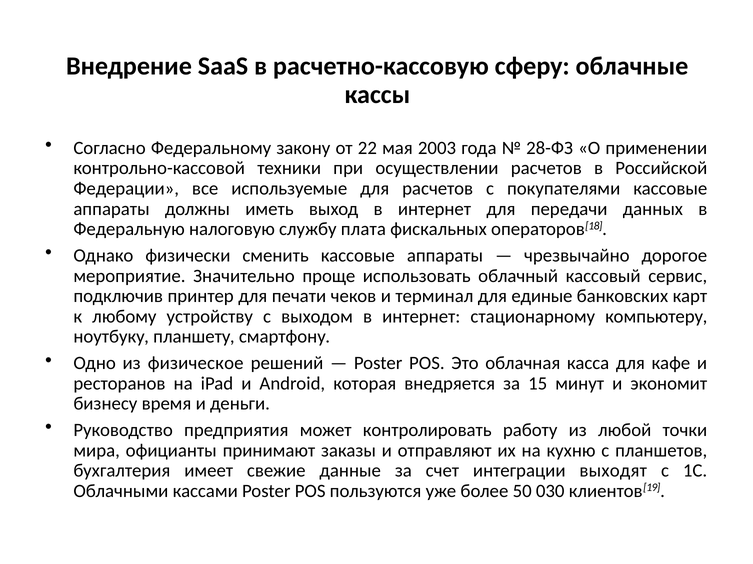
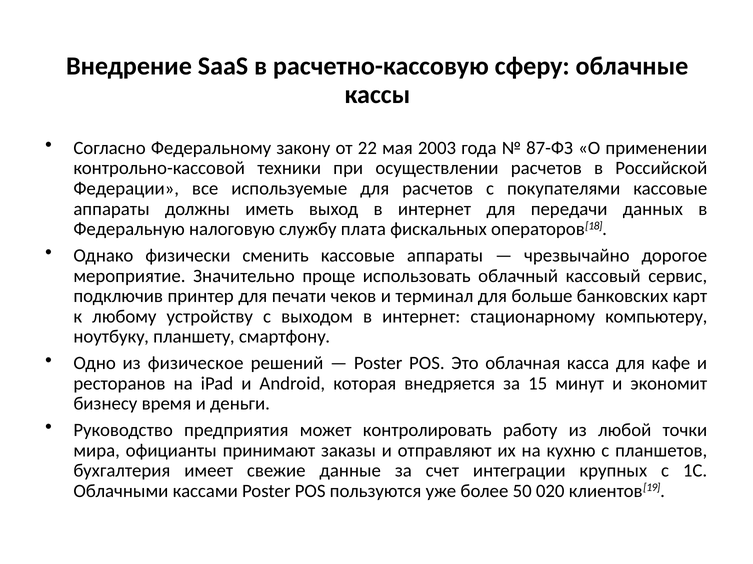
28-ФЗ: 28-ФЗ -> 87-ФЗ (550, 148)
единые: единые -> больше (542, 297)
выходят: выходят -> крупных (613, 471)
030: 030 -> 020 (550, 492)
